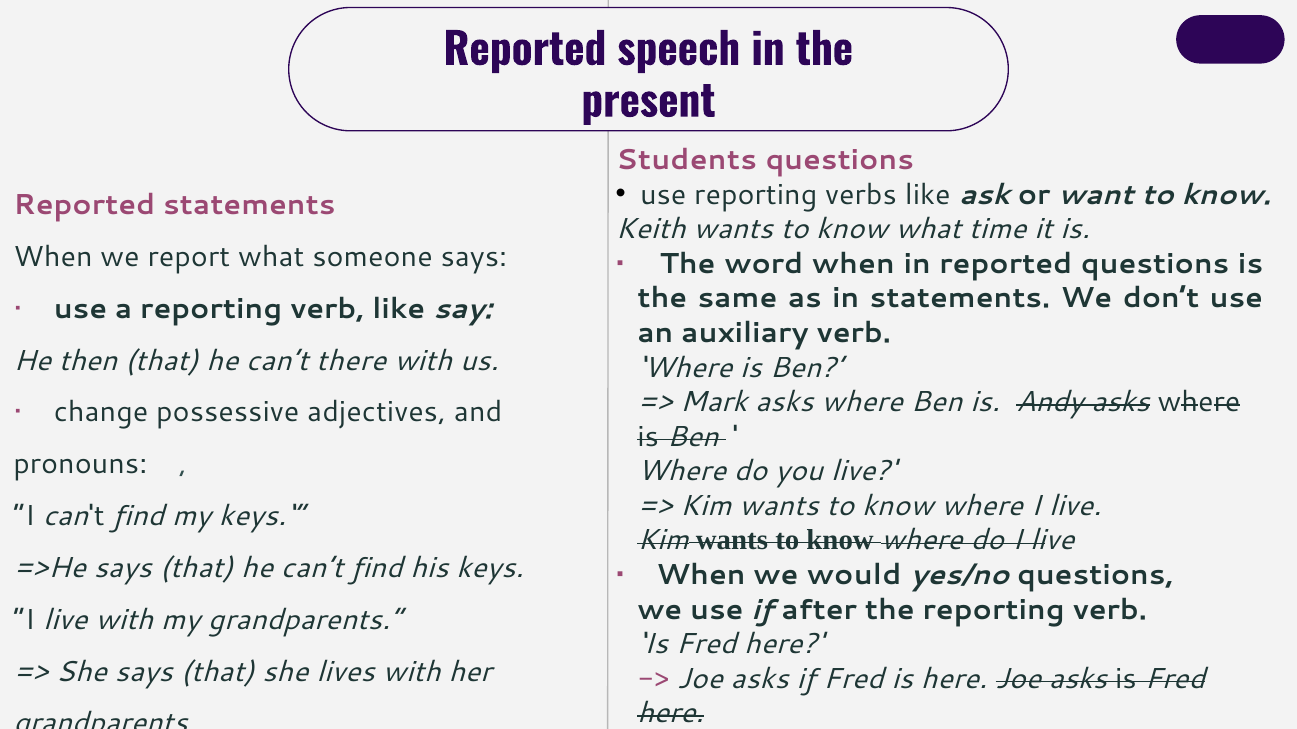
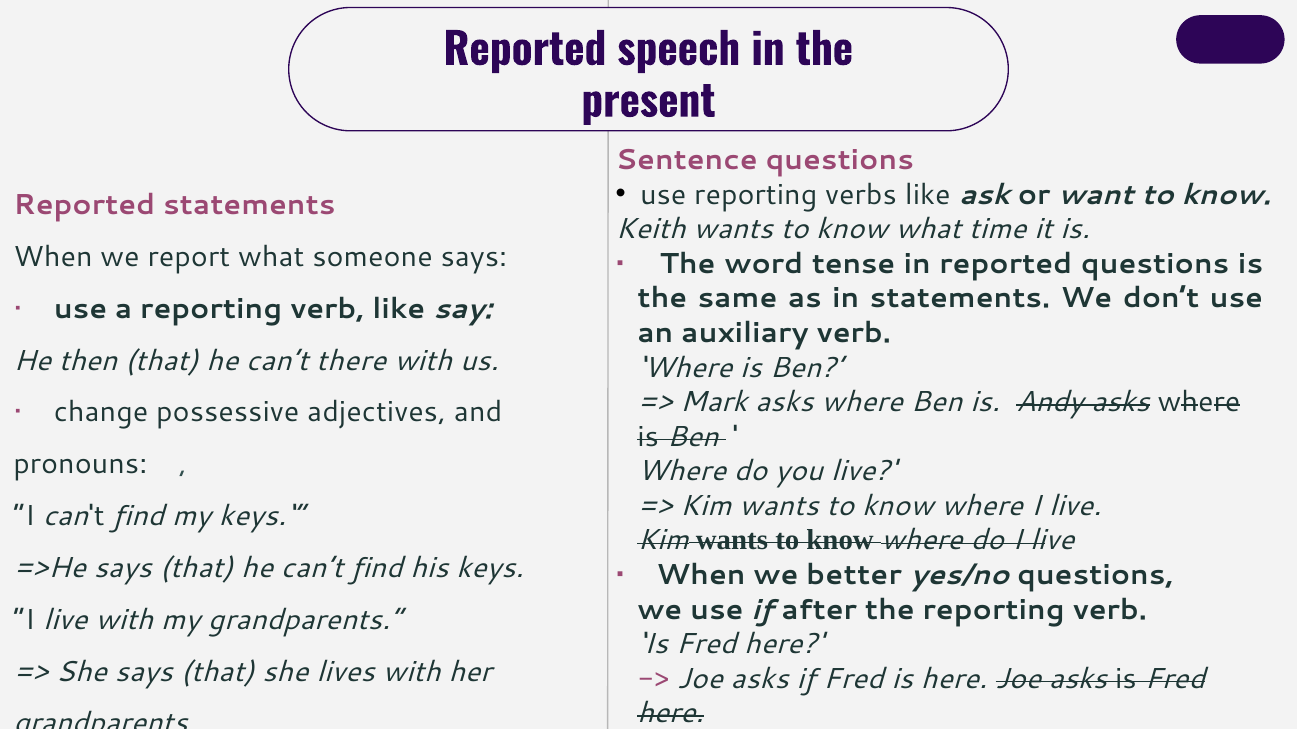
Students: Students -> Sentence (687, 160)
word when: when -> tense (854, 264)
would: would -> better (854, 575)
